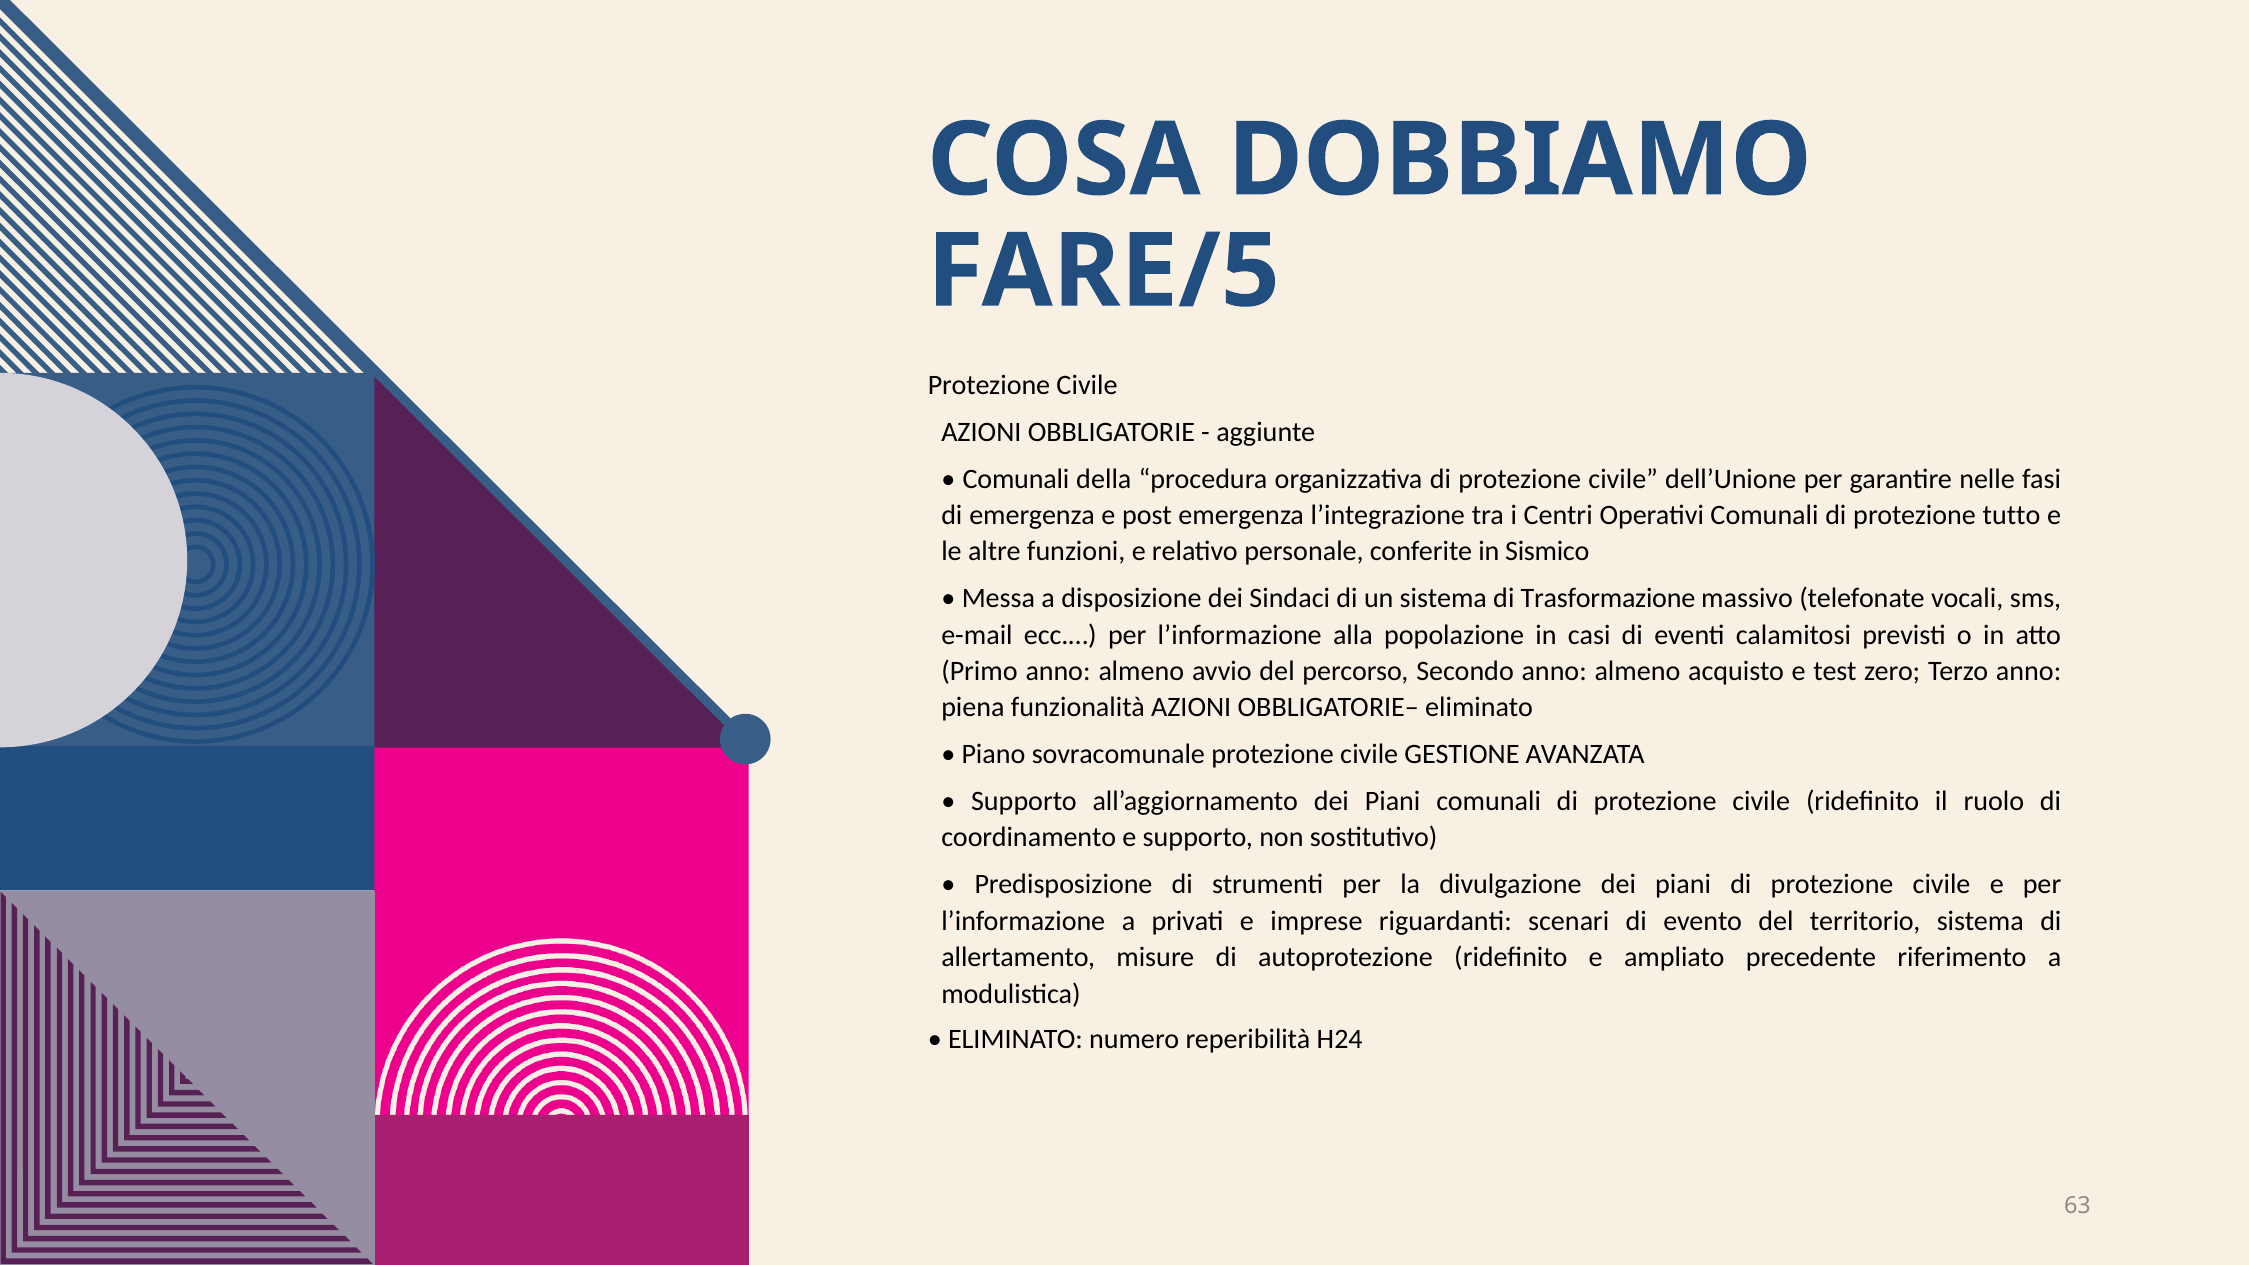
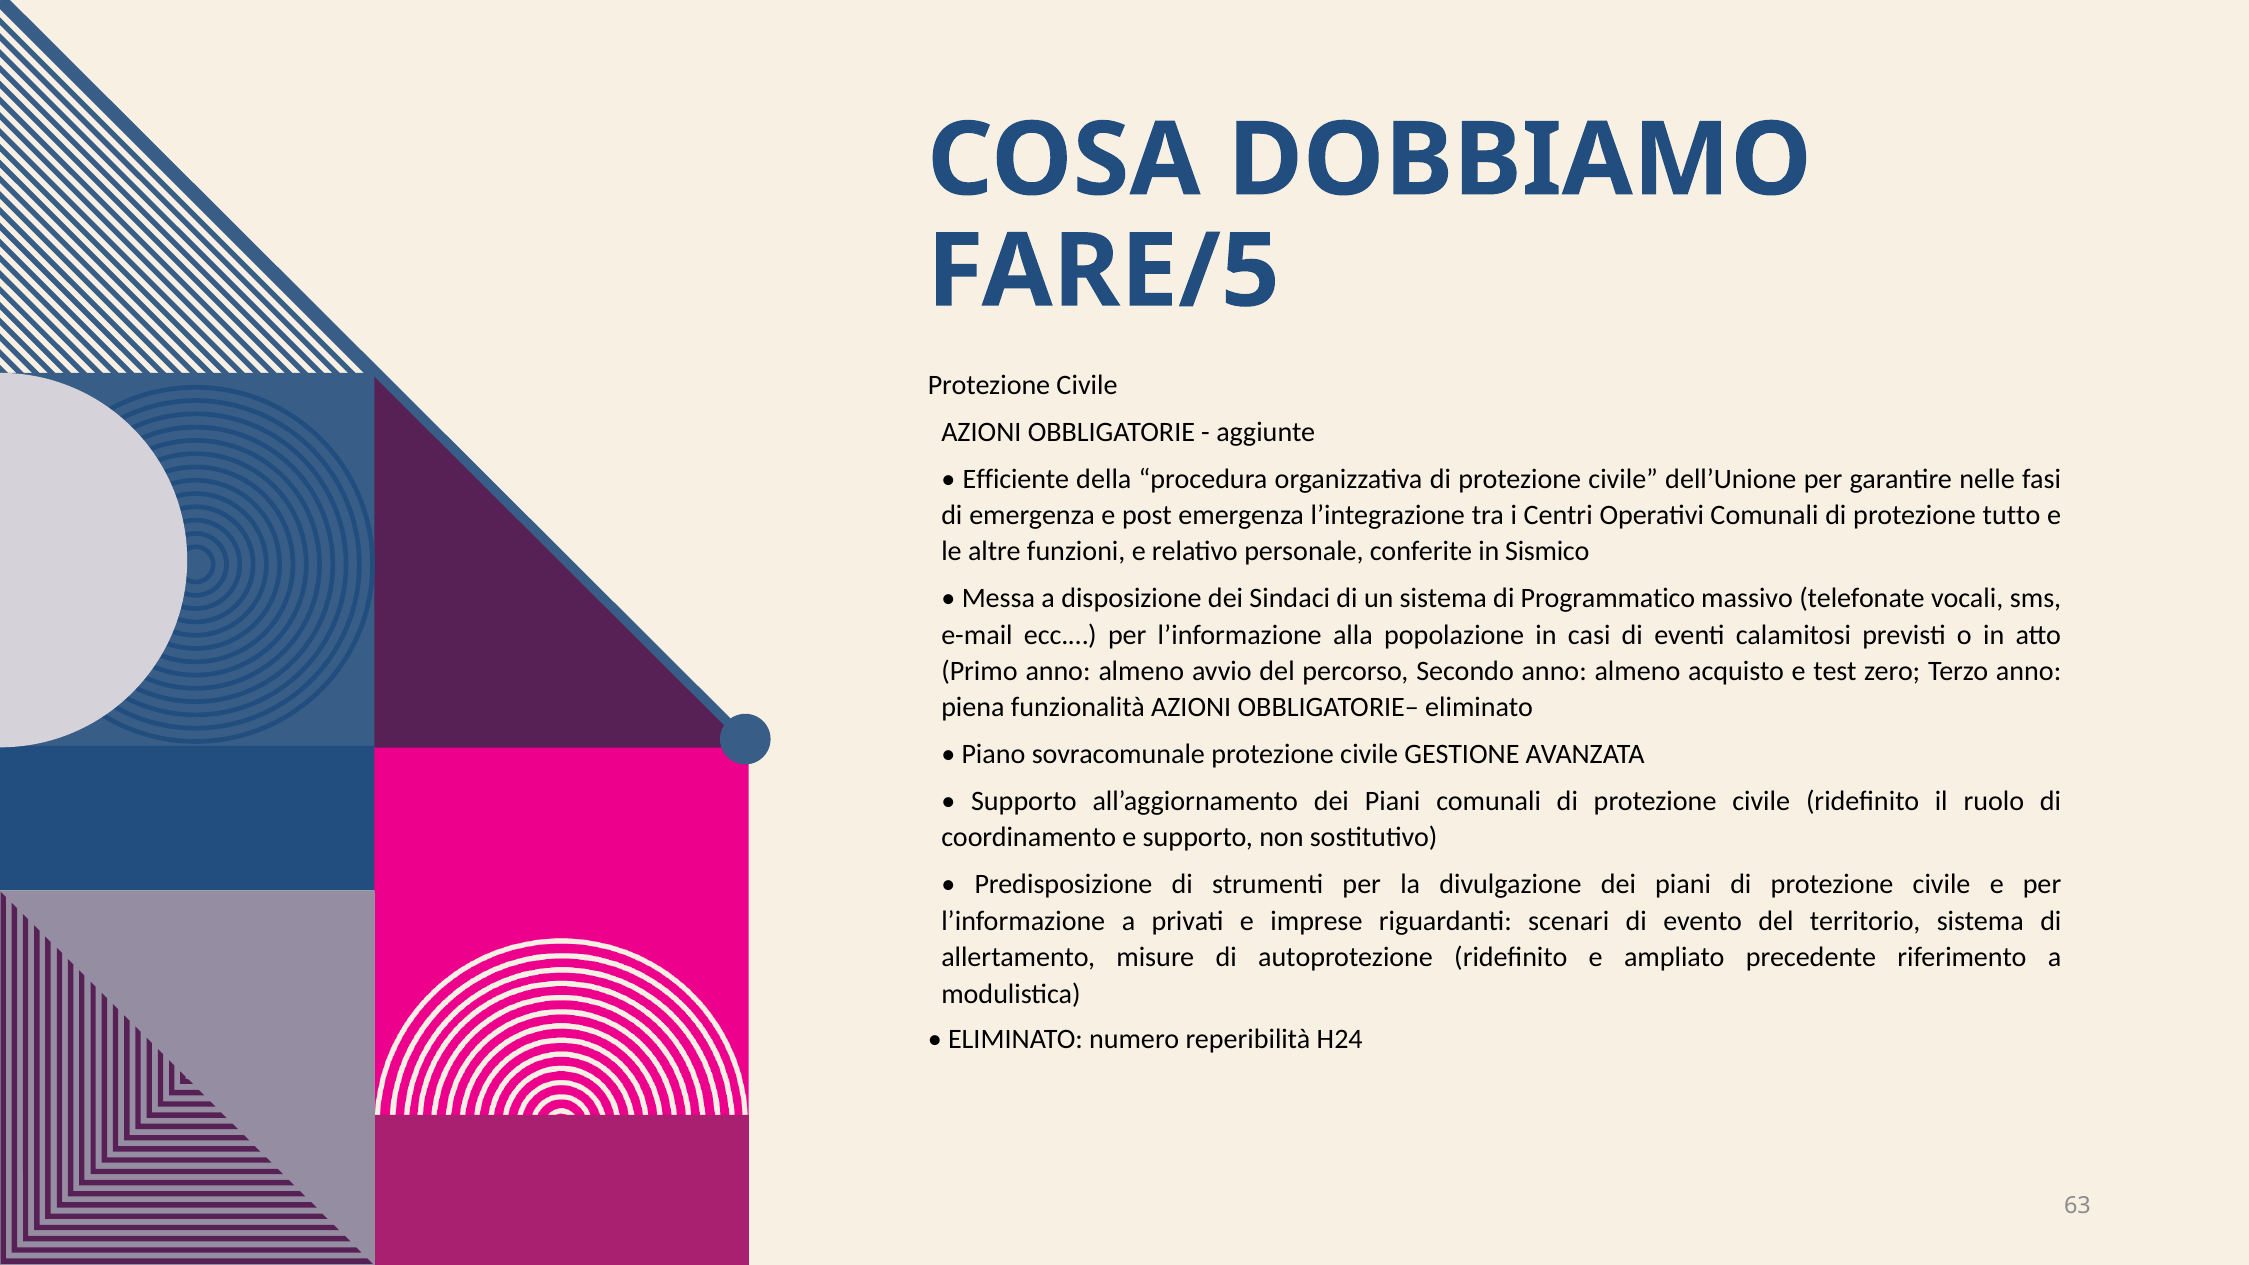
Comunali: Comunali -> Efficiente (1016, 479)
Trasformazione: Trasformazione -> Programmatico (1608, 598)
